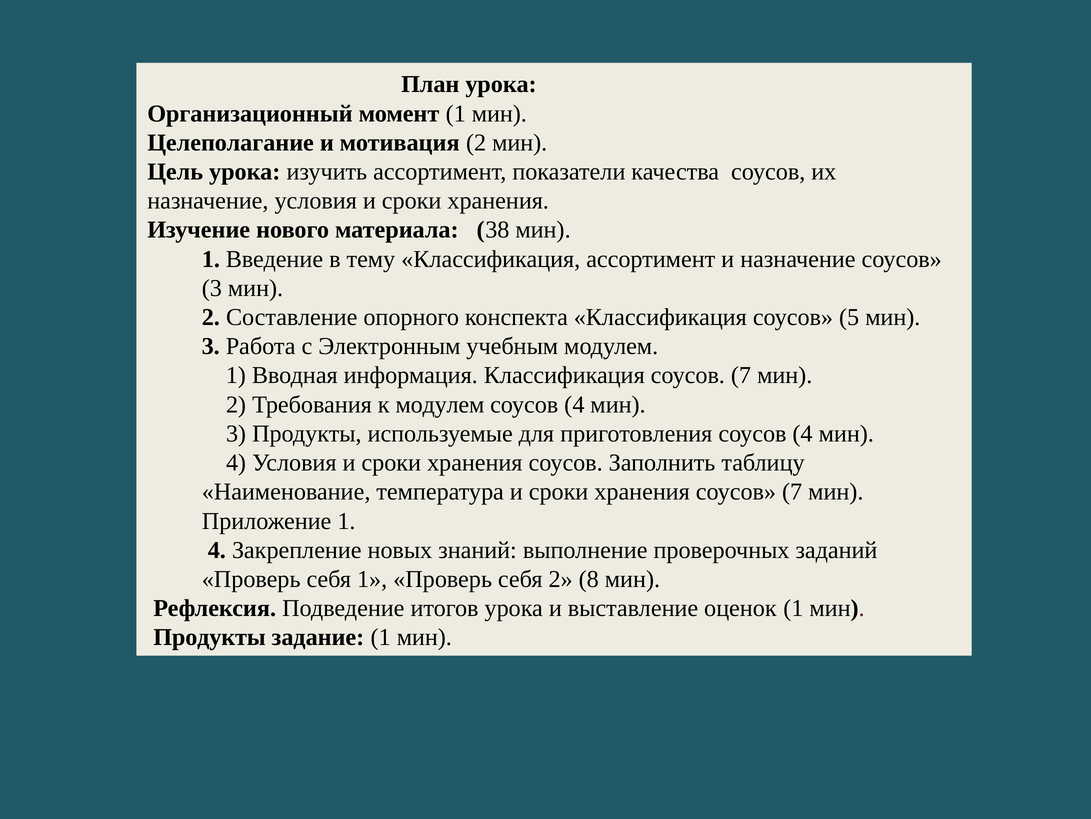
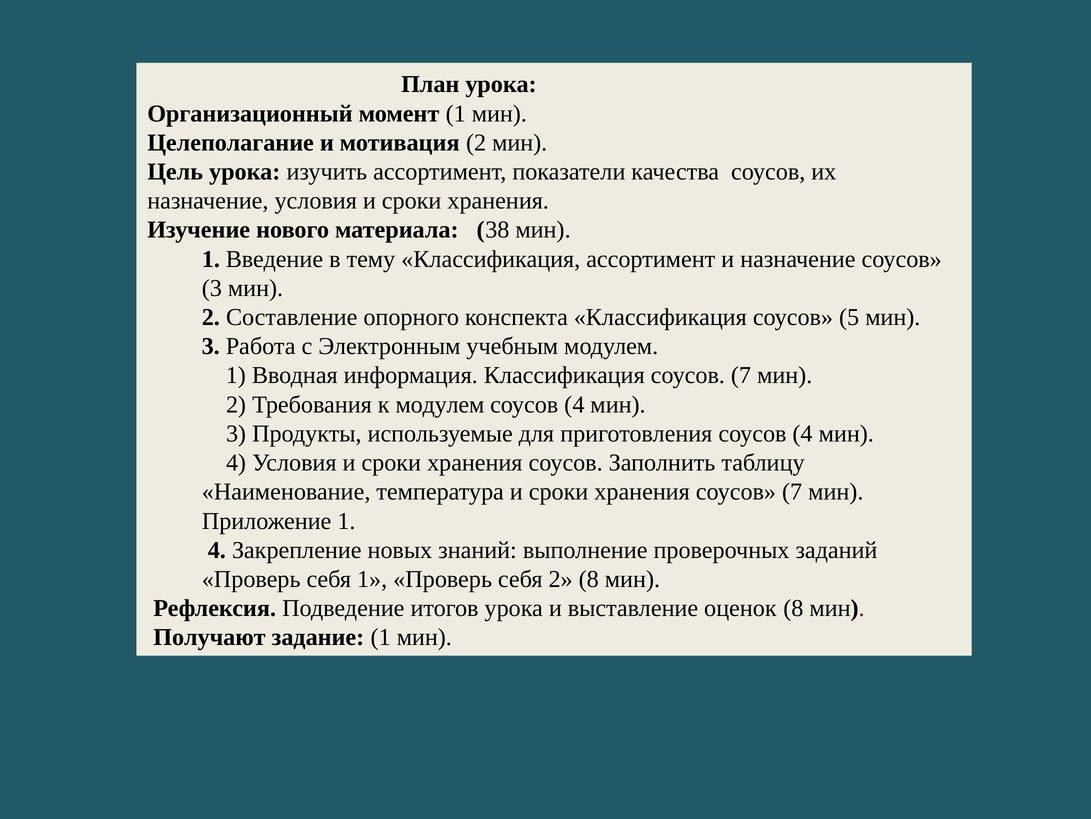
оценок 1: 1 -> 8 (793, 608)
Продукты: Продукты -> Получают (209, 637)
